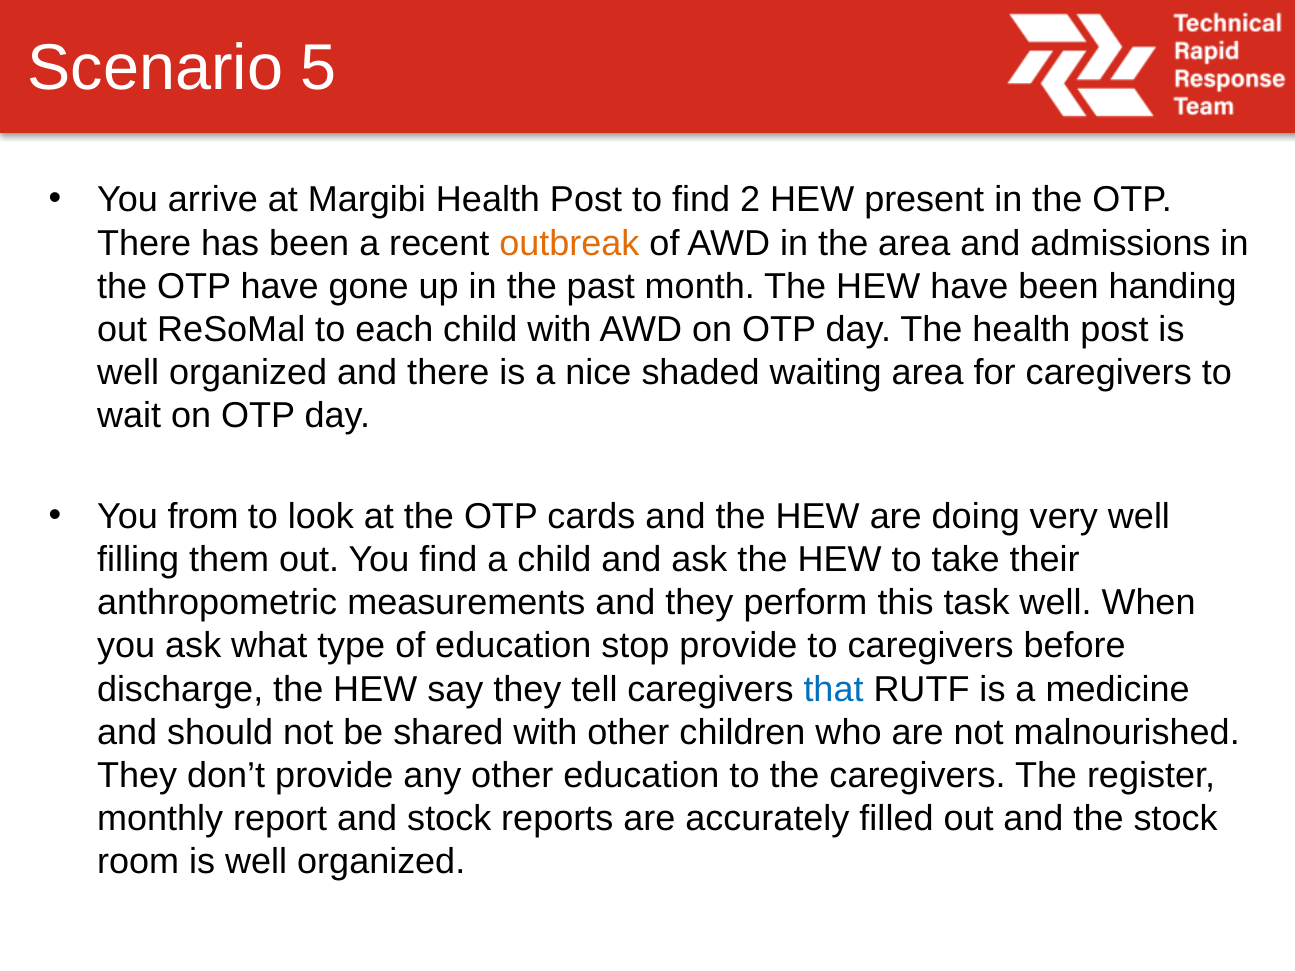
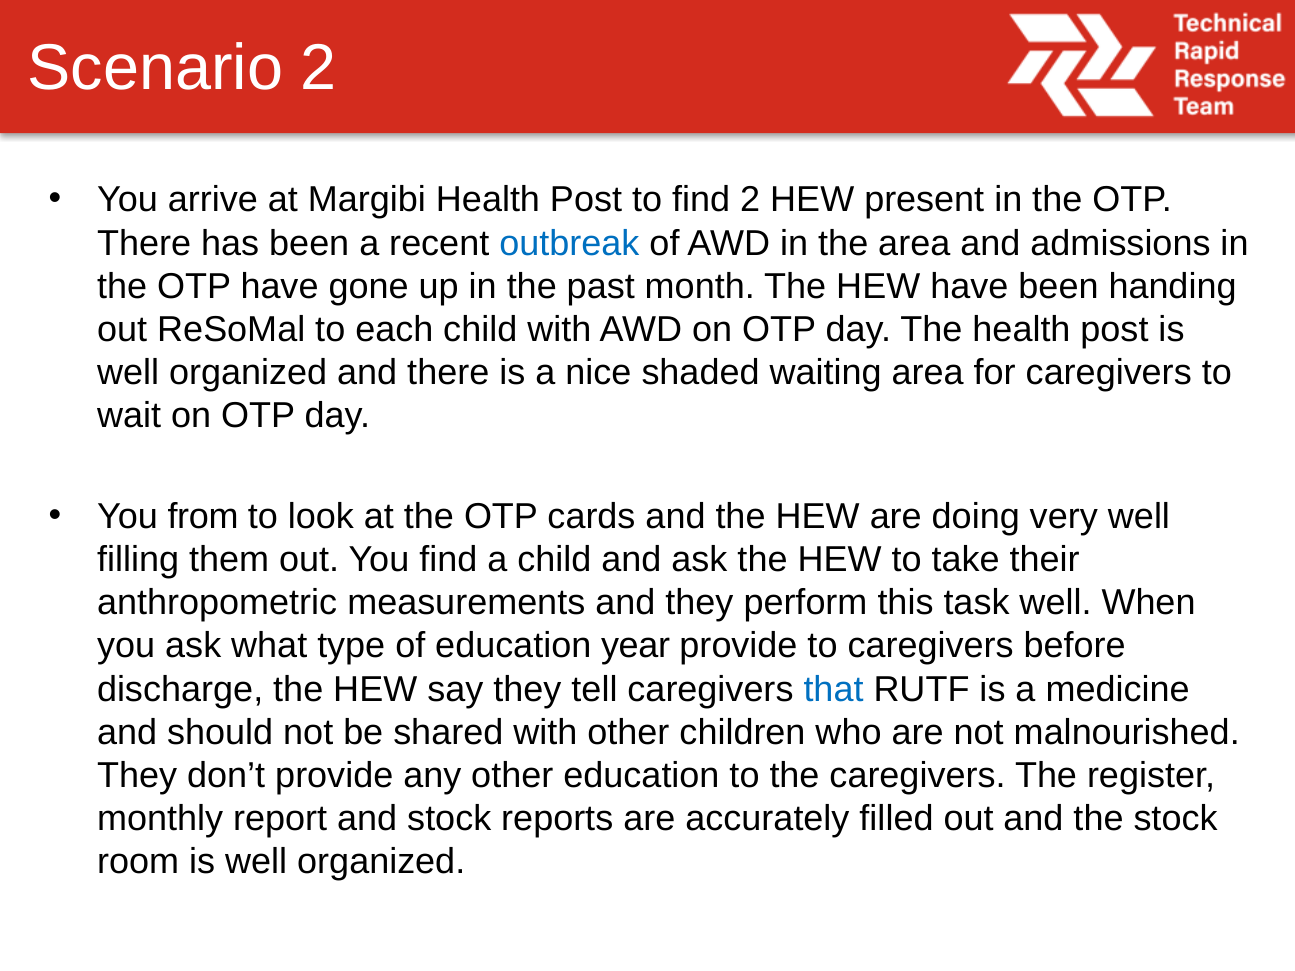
Scenario 5: 5 -> 2 (319, 68)
outbreak colour: orange -> blue (569, 243)
stop: stop -> year (636, 646)
